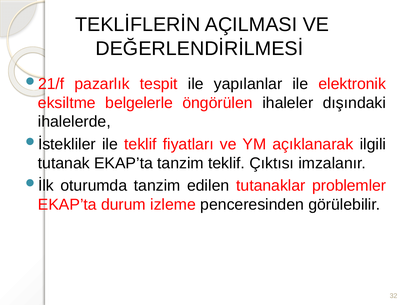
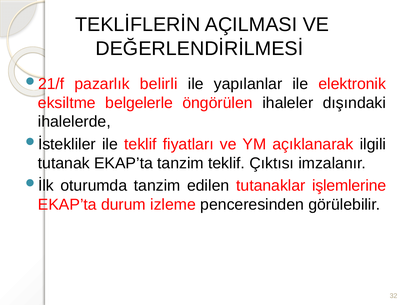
tespit: tespit -> belirli (159, 84)
problemler: problemler -> işlemlerine (349, 186)
